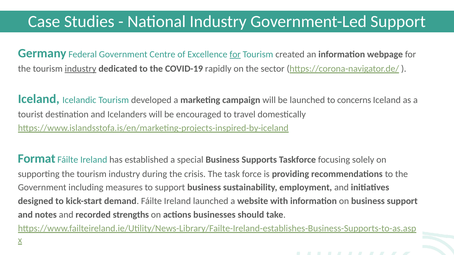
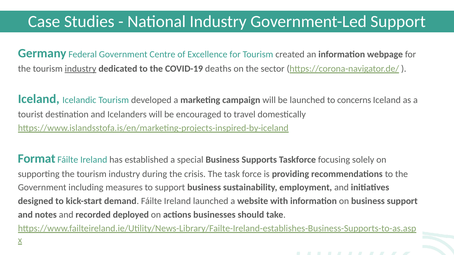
for underline: present -> none (235, 54)
rapidly: rapidly -> deaths (218, 69)
strengths: strengths -> deployed (131, 215)
